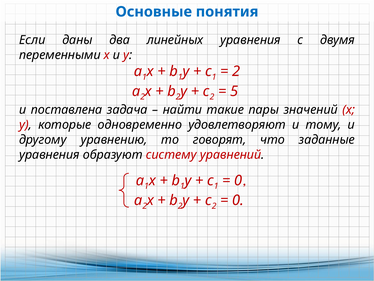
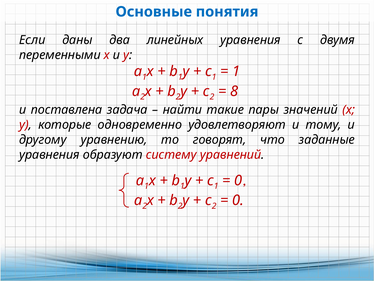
2: 2 -> 1 (236, 71)
5: 5 -> 8 (234, 91)
